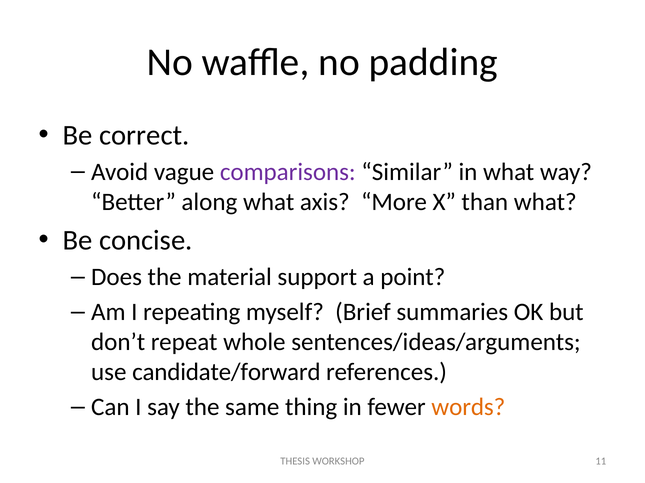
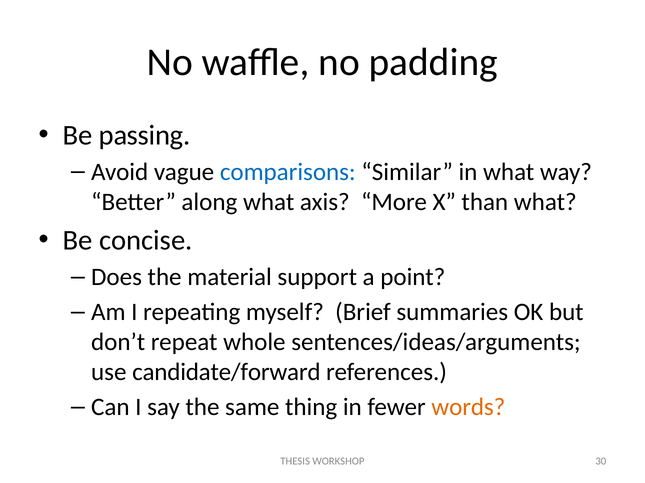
correct: correct -> passing (145, 135)
comparisons colour: purple -> blue (288, 172)
11: 11 -> 30 (601, 462)
